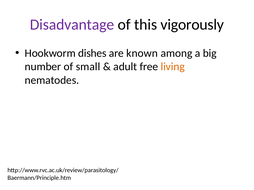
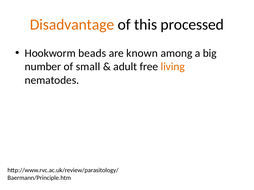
Disadvantage colour: purple -> orange (72, 25)
vigorously: vigorously -> processed (192, 25)
dishes: dishes -> beads (92, 53)
